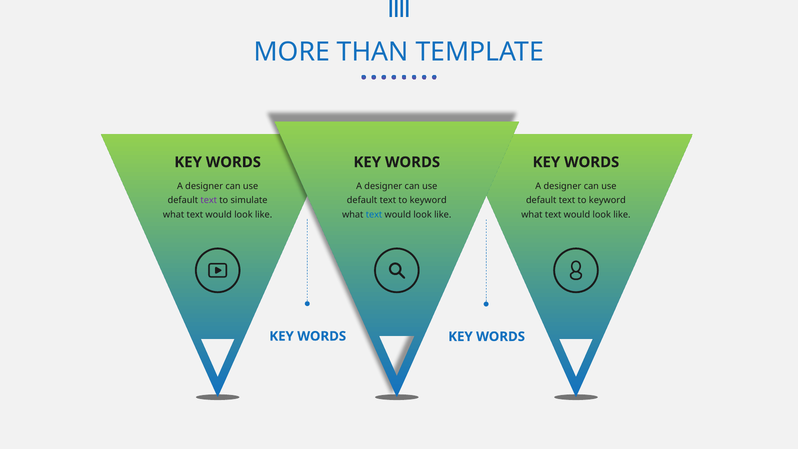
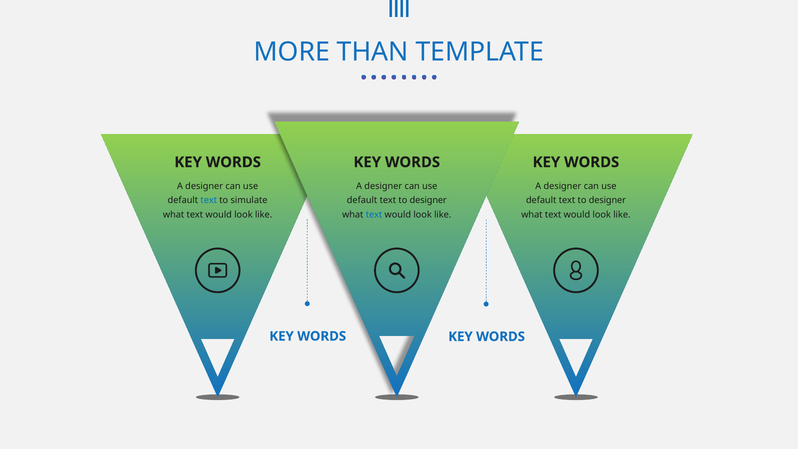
text colour: purple -> blue (209, 200)
keyword: keyword -> designer (428, 200)
keyword: keyword -> designer (607, 200)
